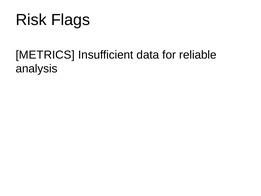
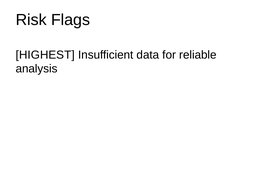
METRICS: METRICS -> HIGHEST (45, 55)
